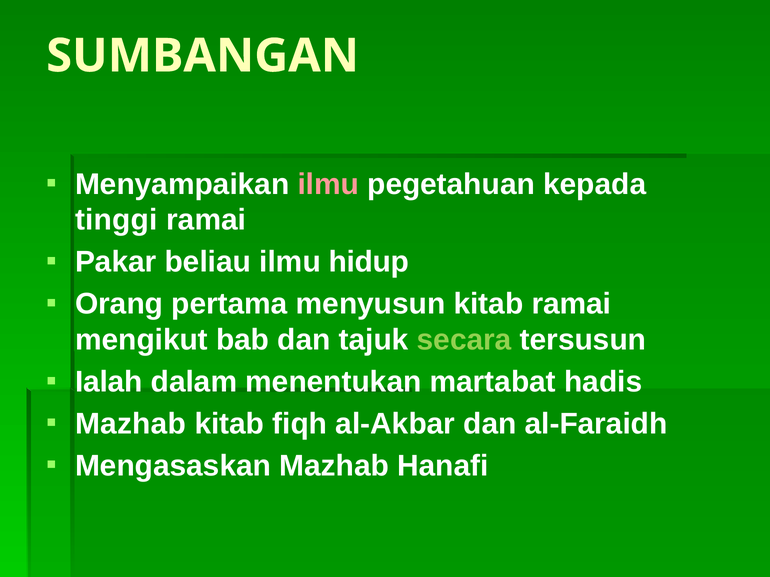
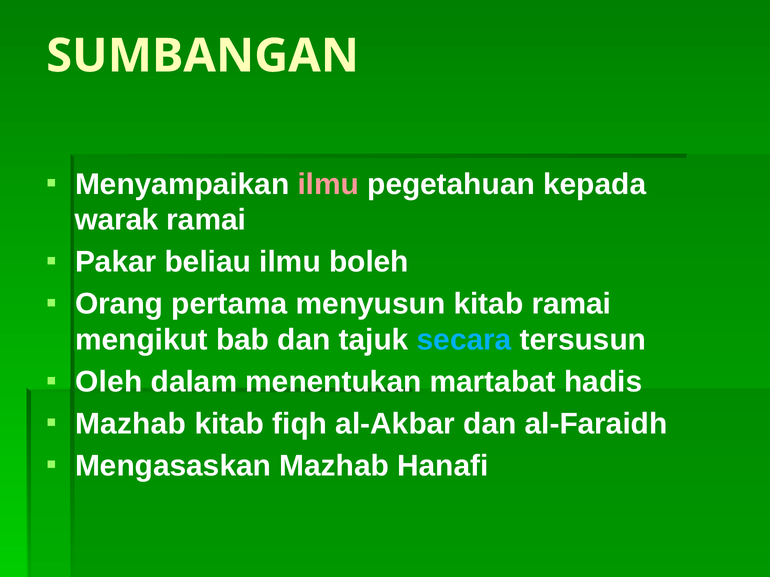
tinggi: tinggi -> warak (117, 220)
hidup: hidup -> boleh (369, 262)
secara colour: light green -> light blue (464, 340)
Ialah: Ialah -> Oleh (109, 382)
